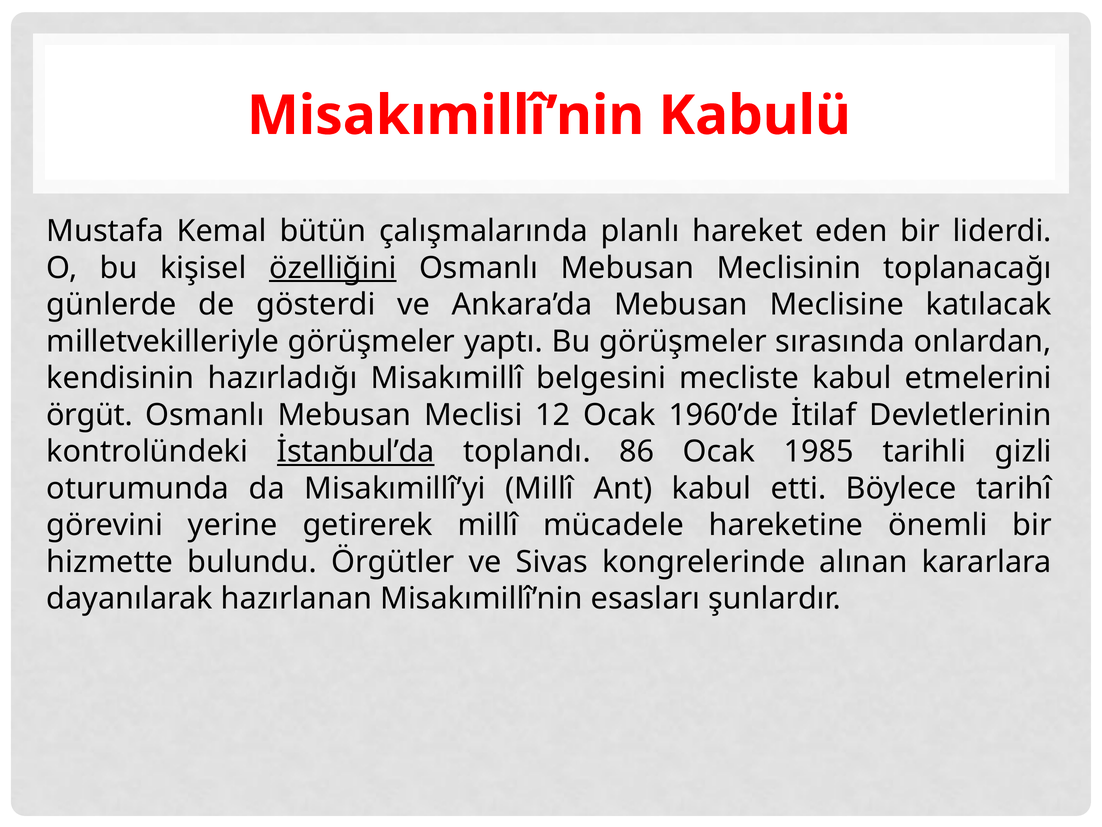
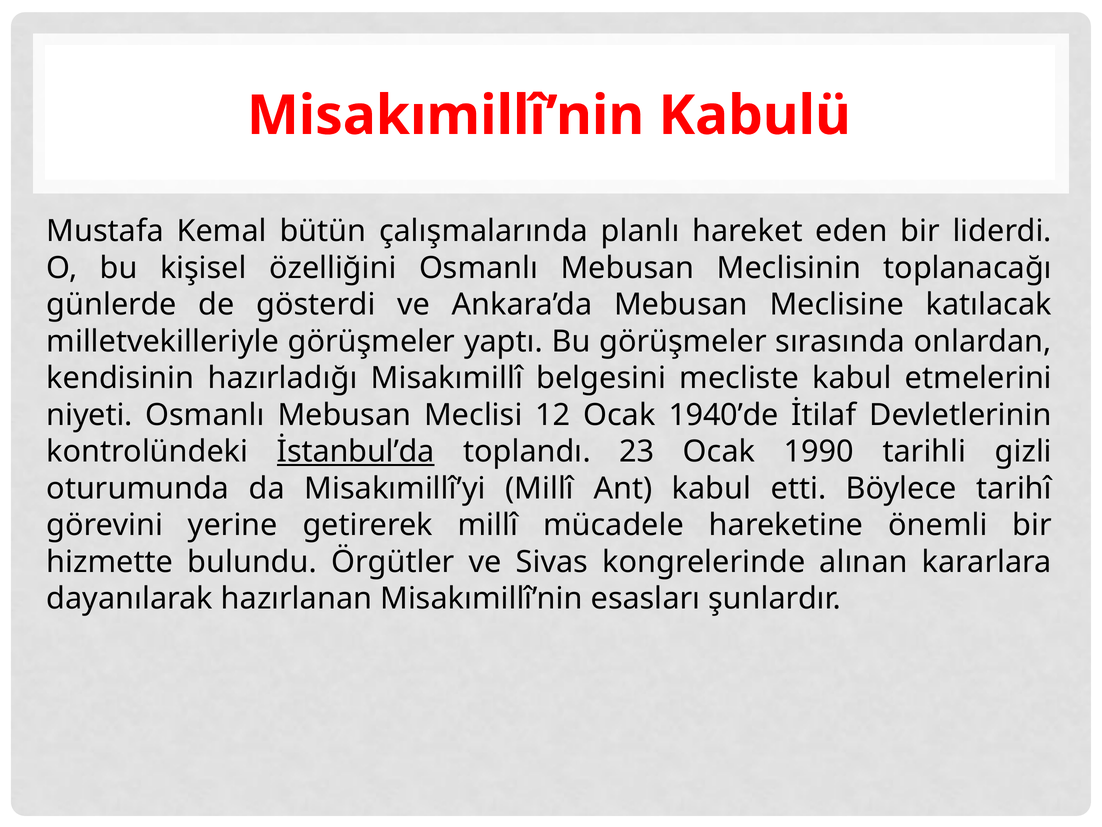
özelliğini underline: present -> none (333, 268)
örgüt: örgüt -> niyeti (89, 415)
1960’de: 1960’de -> 1940’de (724, 415)
86: 86 -> 23 (637, 451)
1985: 1985 -> 1990 (819, 451)
